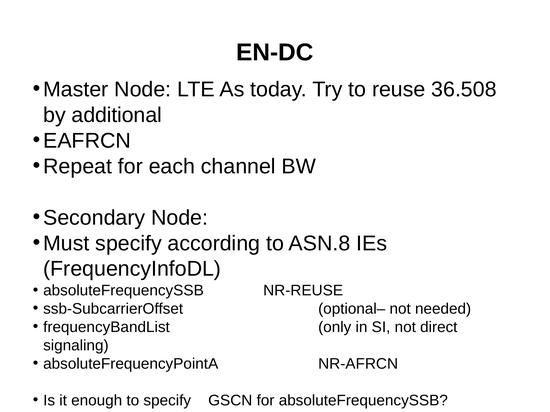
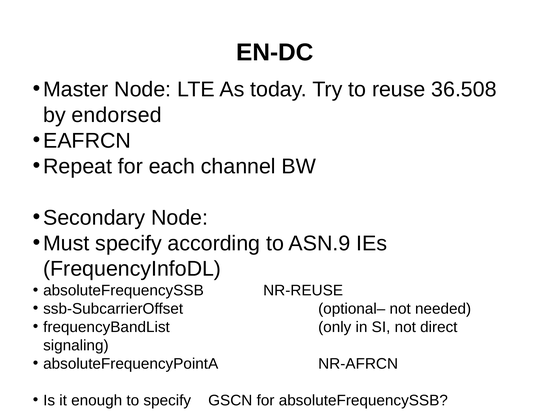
additional: additional -> endorsed (117, 115)
ASN.8: ASN.8 -> ASN.9 (319, 244)
